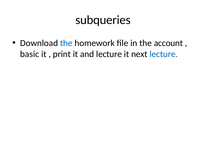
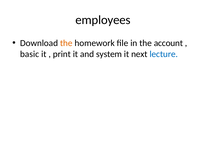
subqueries: subqueries -> employees (103, 20)
the colour: blue -> orange (66, 43)
and lecture: lecture -> system (109, 54)
